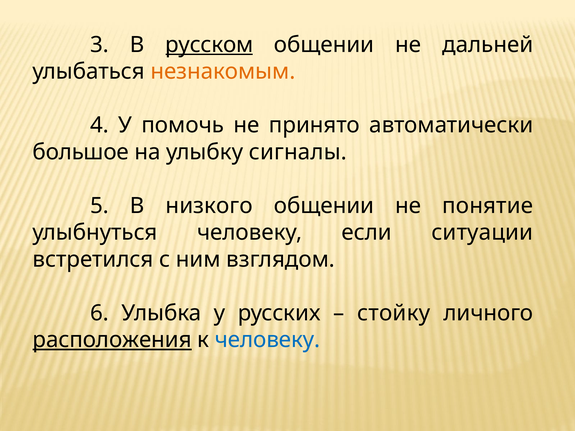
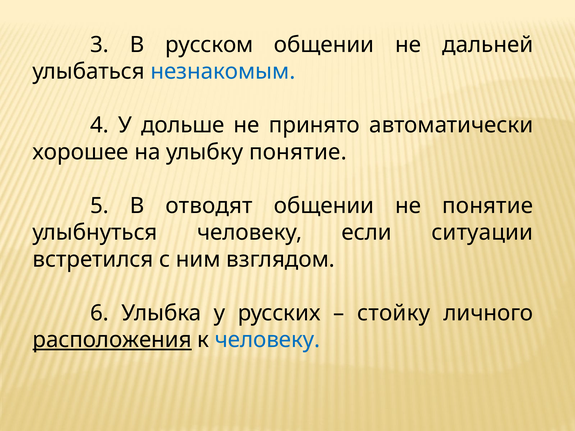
русском underline: present -> none (209, 45)
незнакомым colour: orange -> blue (223, 72)
помочь: помочь -> дольше (183, 125)
большое: большое -> хорошее (81, 152)
улыбку сигналы: сигналы -> понятие (298, 152)
низкого: низкого -> отводят (209, 206)
